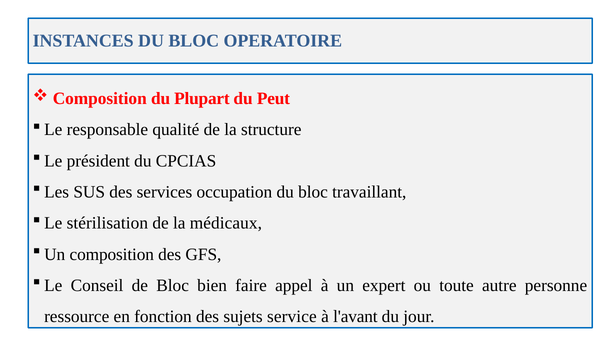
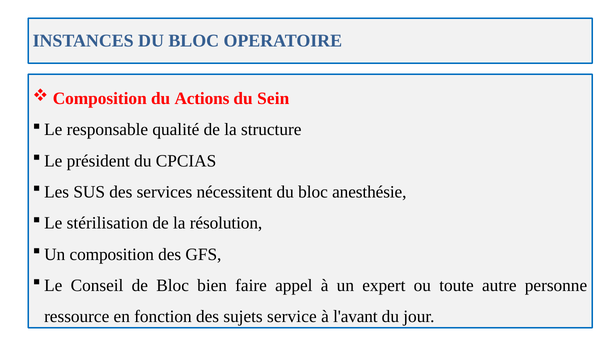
Plupart: Plupart -> Actions (202, 98)
Peut: Peut -> Sein (273, 98)
occupation: occupation -> nécessitent (234, 192)
travaillant: travaillant -> anesthésie (369, 192)
médicaux: médicaux -> résolution (226, 223)
